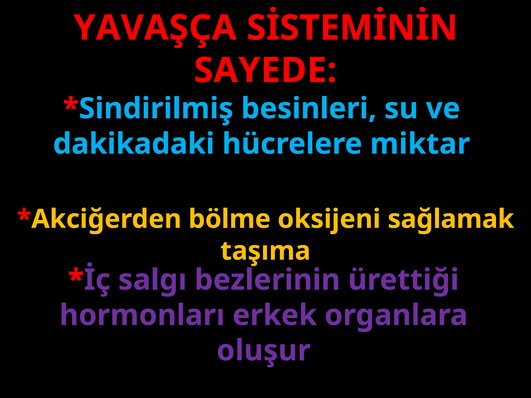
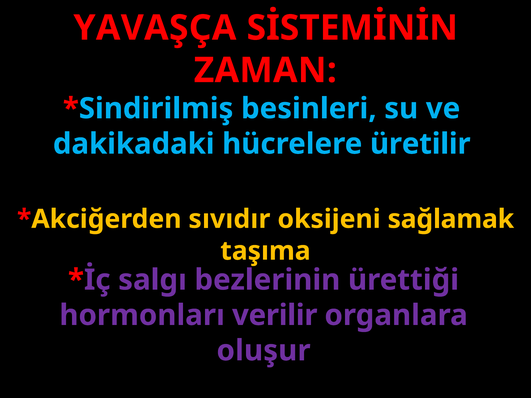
SAYEDE: SAYEDE -> ZAMAN (265, 70)
miktar: miktar -> üretilir (420, 144)
bölme: bölme -> sıvıdır (229, 219)
erkek: erkek -> verilir (275, 315)
